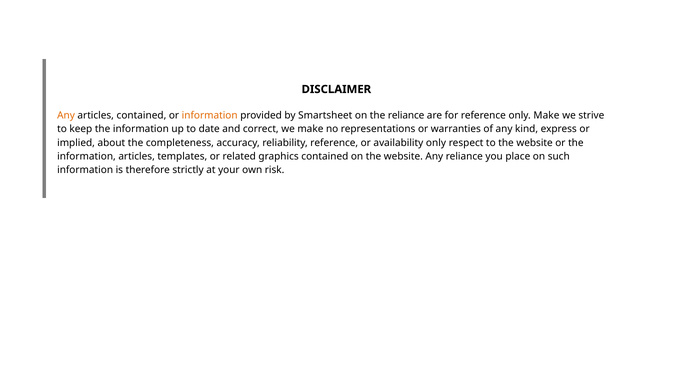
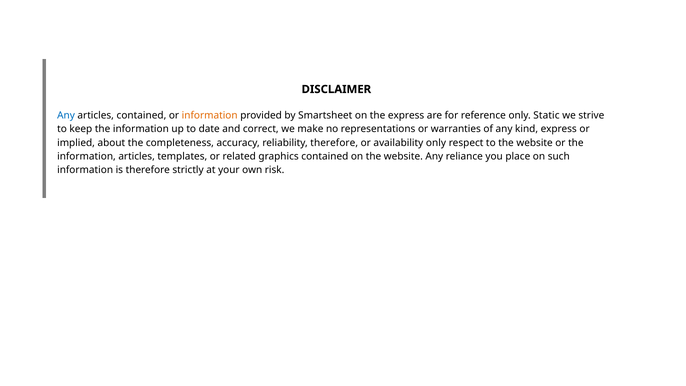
Any colour: orange -> blue (66, 115)
the reliance: reliance -> express (406, 115)
only Make: Make -> Static (546, 115)
reliability reference: reference -> therefore (334, 143)
